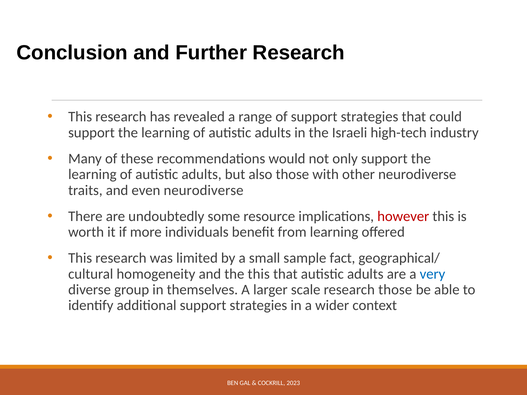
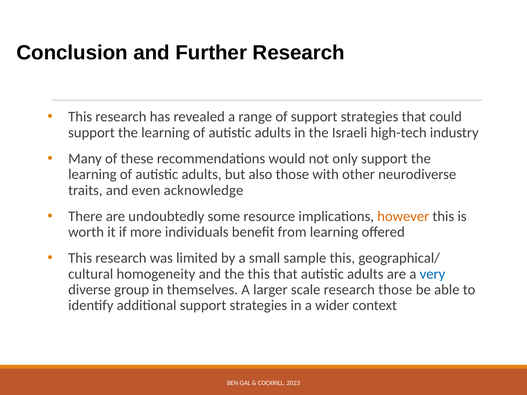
even neurodiverse: neurodiverse -> acknowledge (204, 190)
however colour: red -> orange (403, 216)
sample fact: fact -> this (342, 258)
